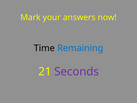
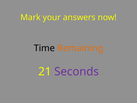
Remaining colour: blue -> orange (80, 48)
